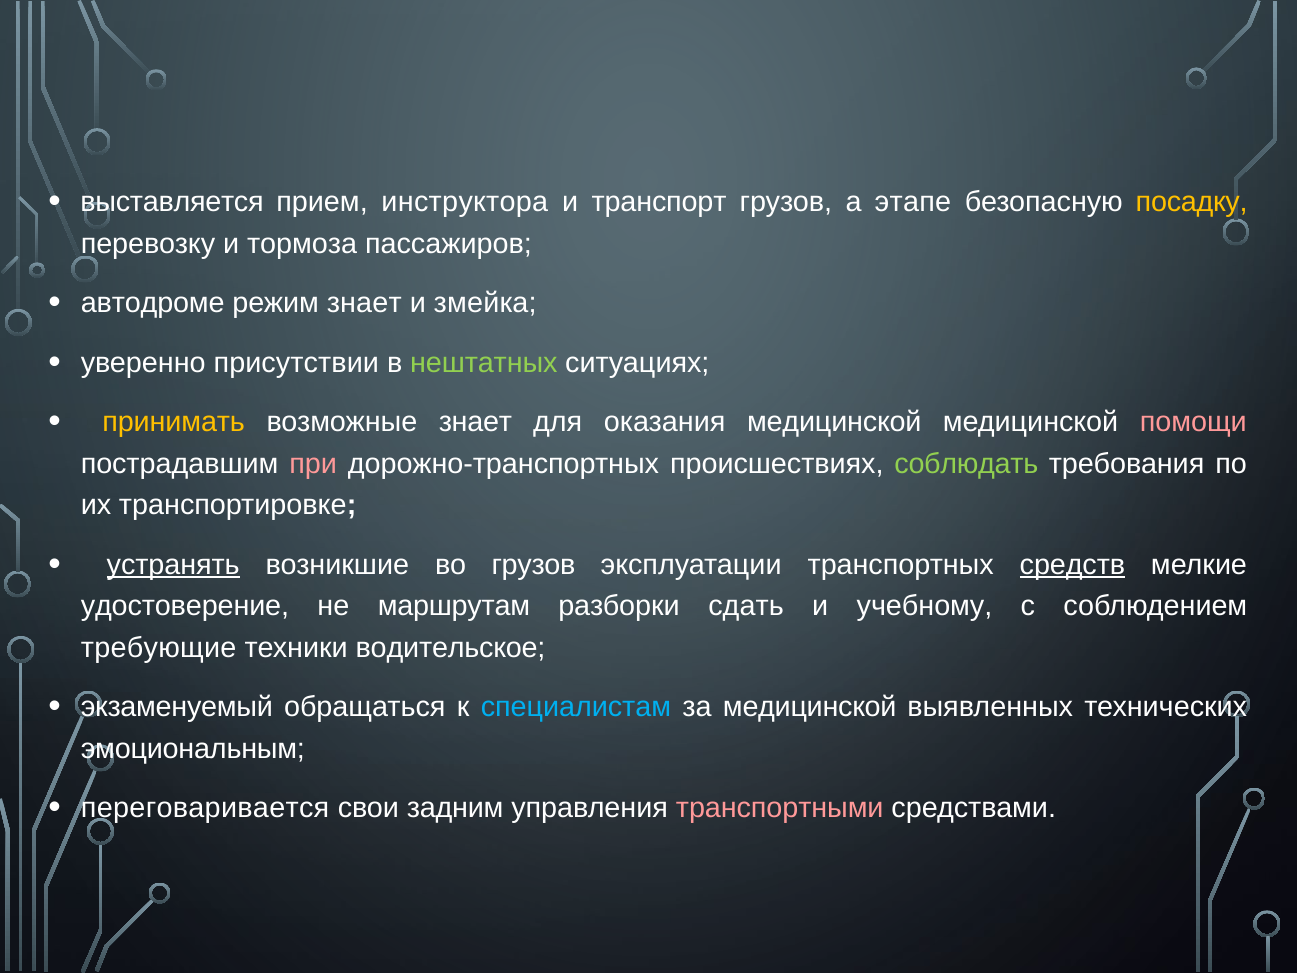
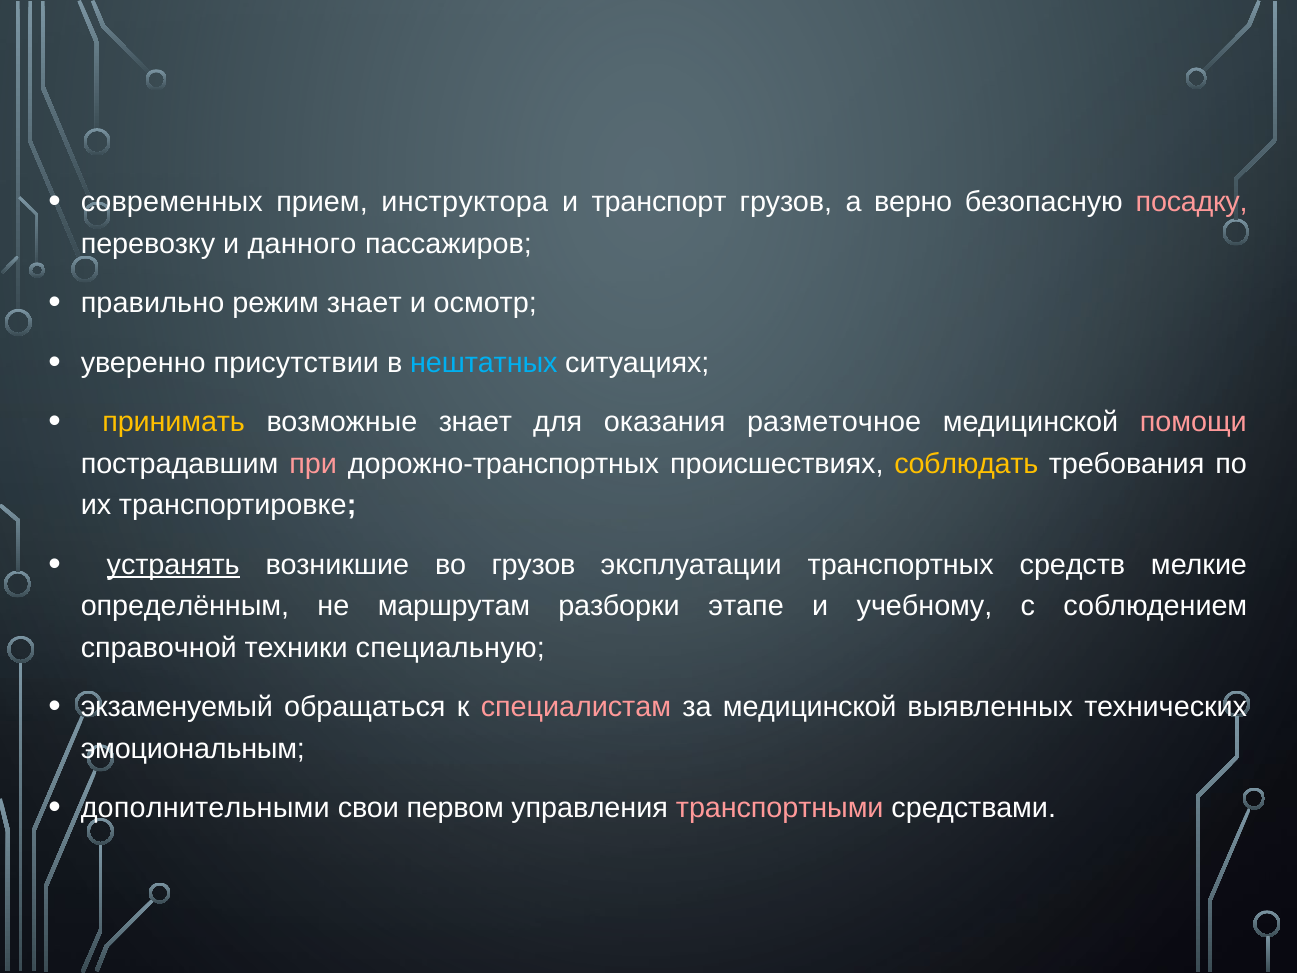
выставляется: выставляется -> современных (172, 202)
этапе: этапе -> верно (913, 202)
посадку colour: yellow -> pink (1192, 202)
тормоза: тормоза -> данного (302, 244)
автодроме: автодроме -> правильно (153, 303)
змейка: змейка -> осмотр (485, 303)
нештатных colour: light green -> light blue (484, 363)
оказания медицинской: медицинской -> разметочное (834, 422)
соблюдать colour: light green -> yellow (966, 464)
средств underline: present -> none (1072, 565)
удостоверение: удостоверение -> определённым (185, 606)
сдать: сдать -> этапе (746, 606)
требующие: требующие -> справочной (159, 648)
водительское: водительское -> специальную (450, 648)
специалистам colour: light blue -> pink (576, 707)
переговаривается: переговаривается -> дополнительными (205, 808)
задним: задним -> первом (455, 808)
